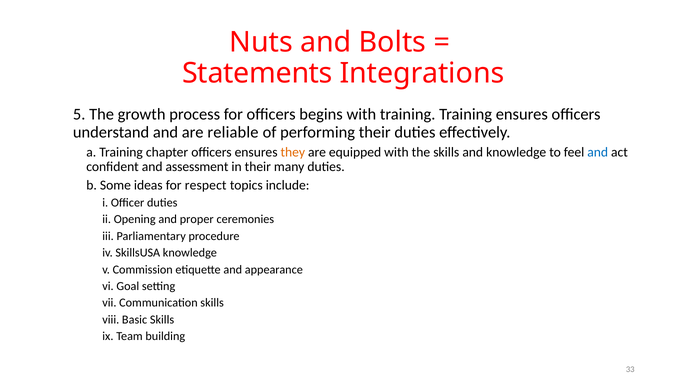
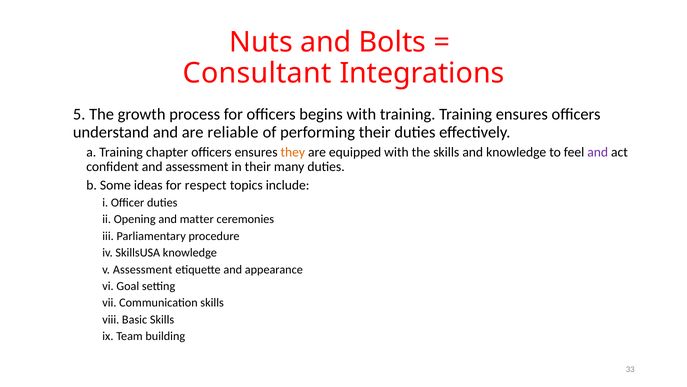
Statements: Statements -> Consultant (257, 73)
and colour: blue -> purple (598, 152)
proper: proper -> matter (197, 219)
v Commission: Commission -> Assessment (143, 269)
